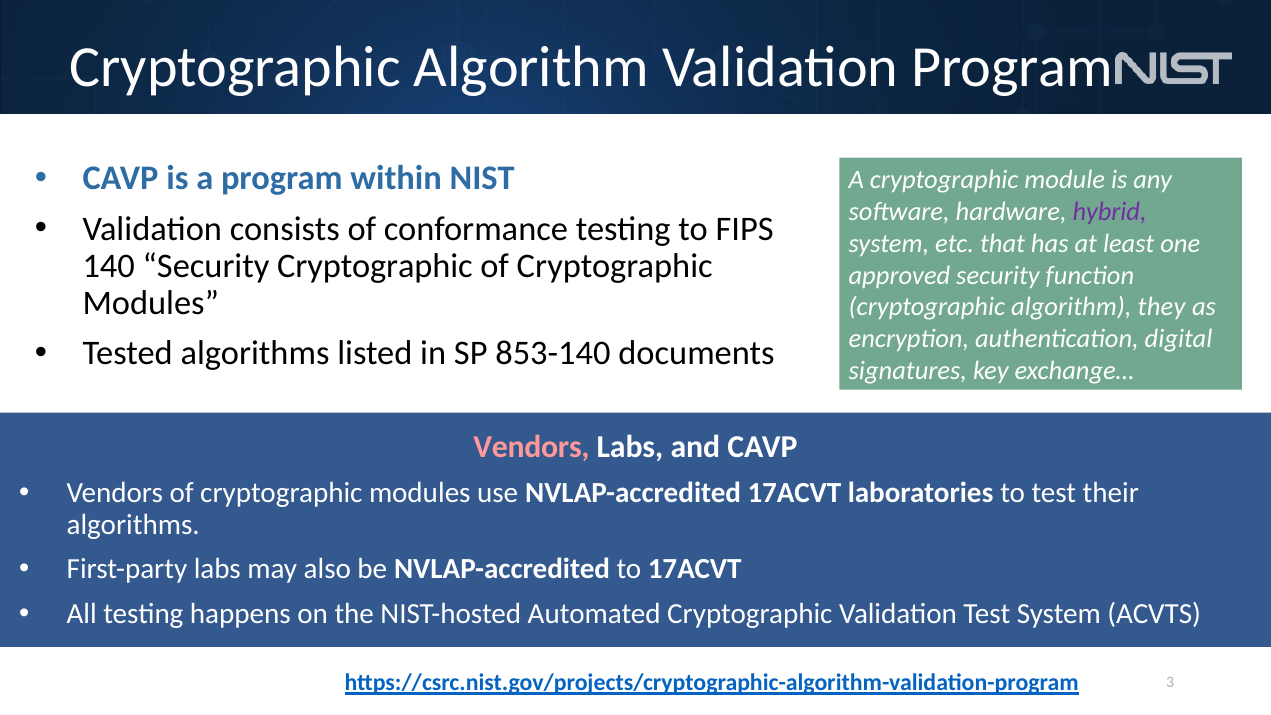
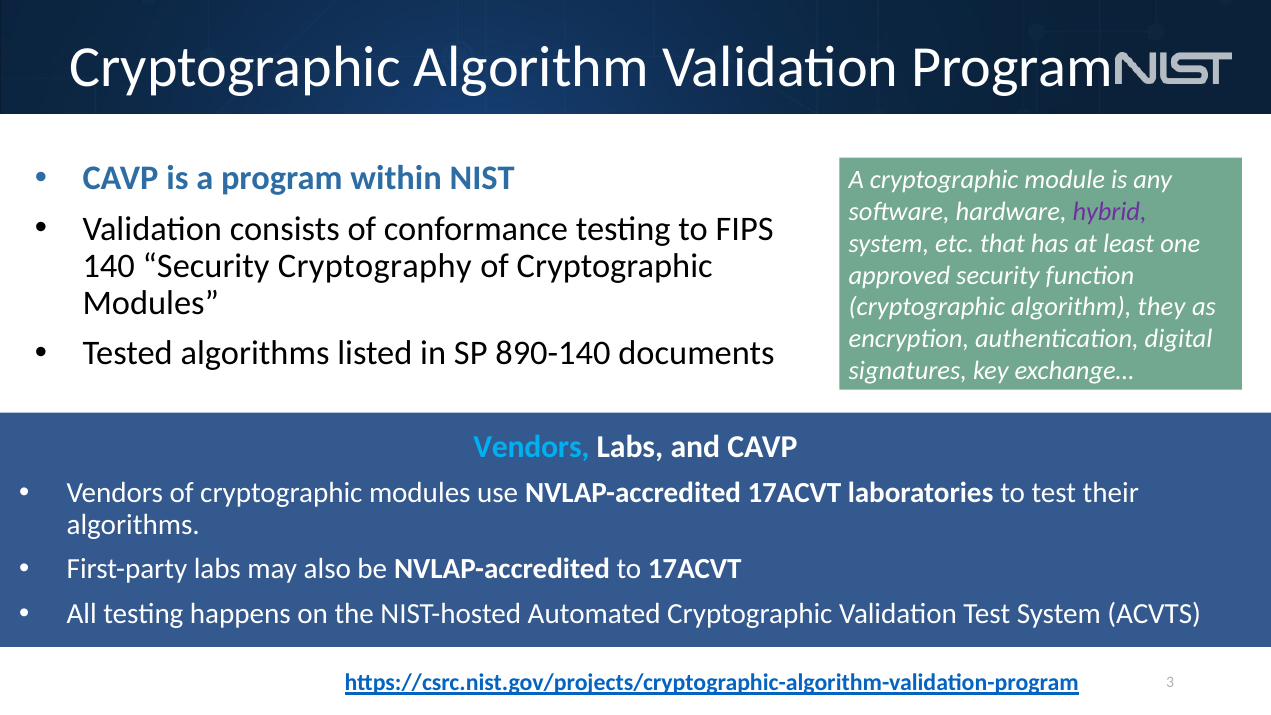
Security Cryptographic: Cryptographic -> Cryptography (375, 266)
853-140: 853-140 -> 890-140 (553, 354)
Vendors colour: pink -> light blue (531, 447)
